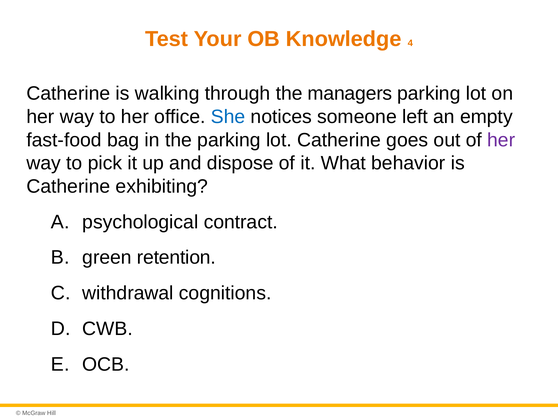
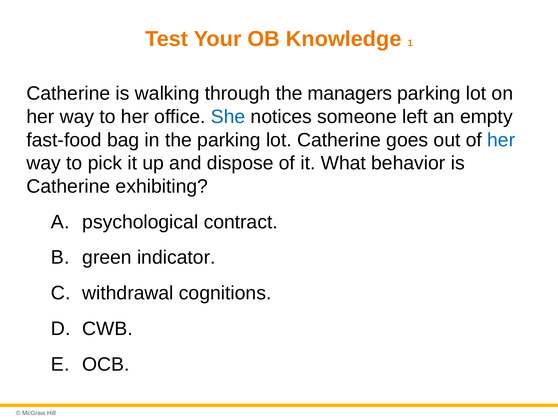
4: 4 -> 1 (410, 43)
her colour: purple -> blue (501, 140)
retention: retention -> indicator (176, 258)
